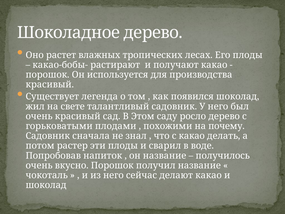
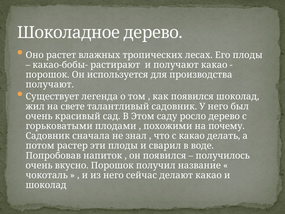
красивый: красивый -> получают (50, 84)
он название: название -> появился (165, 155)
